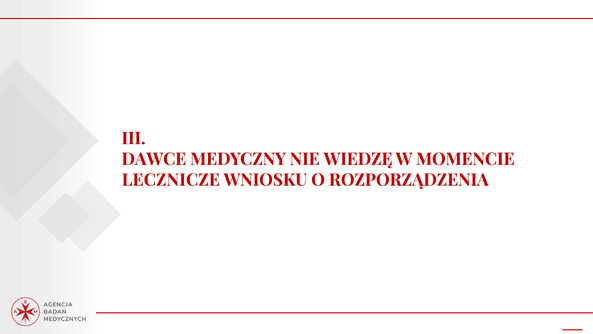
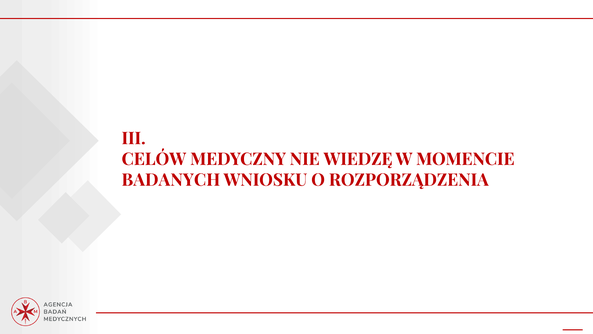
DAWCE: DAWCE -> CELÓW (154, 159)
LECZNICZE: LECZNICZE -> BADANYCH (171, 180)
